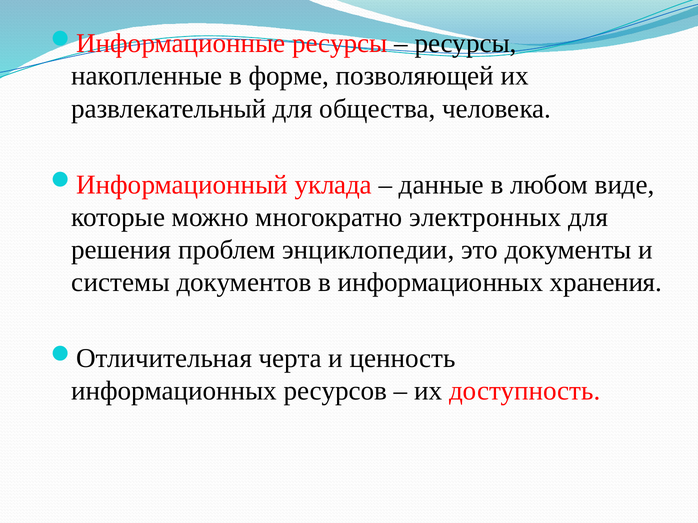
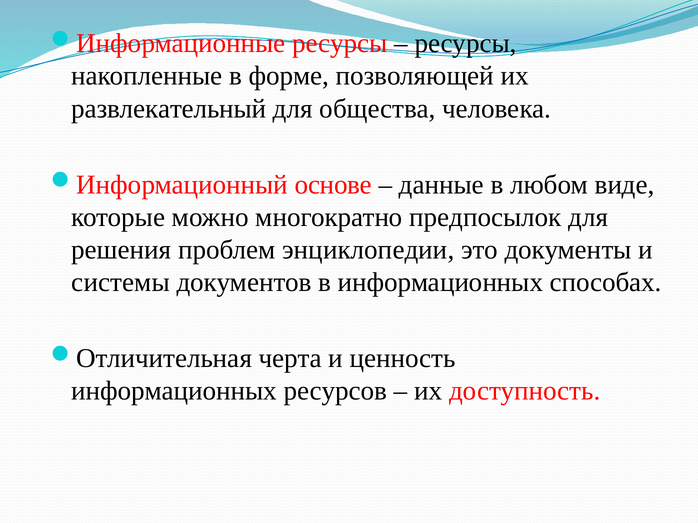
уклада: уклада -> основе (333, 185)
электронных: электронных -> предпосылок (485, 217)
хранения: хранения -> способах (606, 283)
